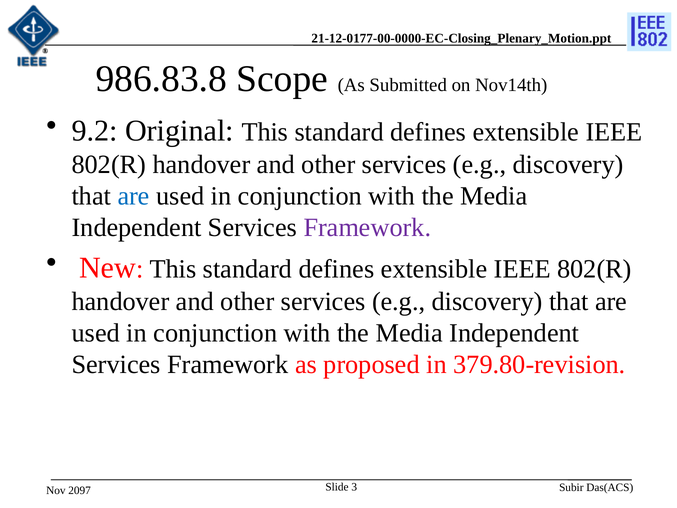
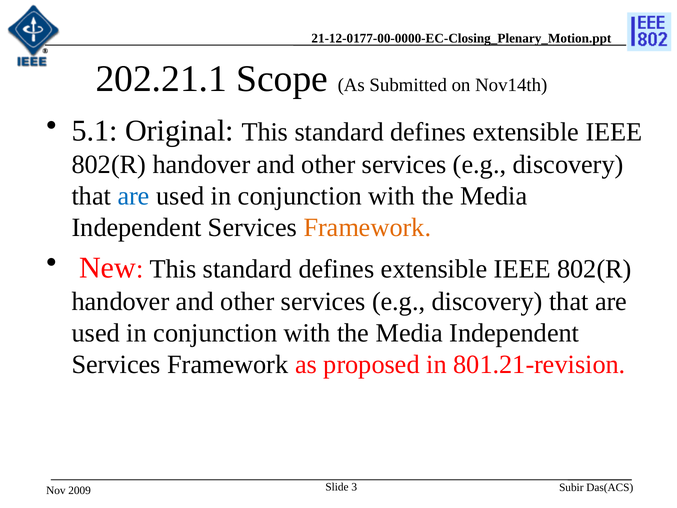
986.83.8: 986.83.8 -> 202.21.1 (161, 79)
9.2: 9.2 -> 5.1 (95, 131)
Framework colour: purple -> orange (367, 228)
379.80-revision: 379.80-revision -> 801.21-revision (539, 365)
2097: 2097 -> 2009 (80, 490)
